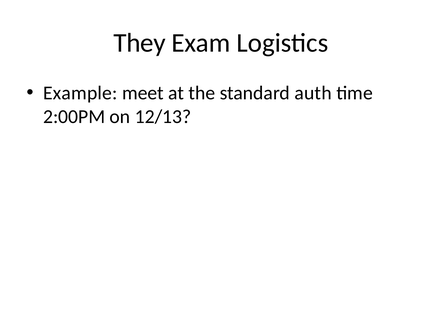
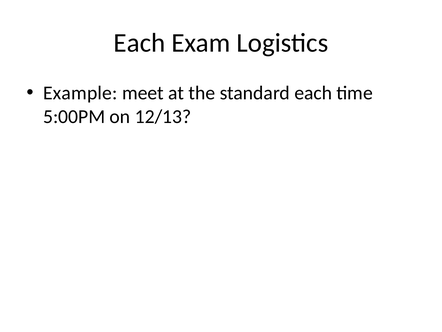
They: They -> Each (139, 43)
standard auth: auth -> each (313, 93)
2:00PM: 2:00PM -> 5:00PM (74, 116)
